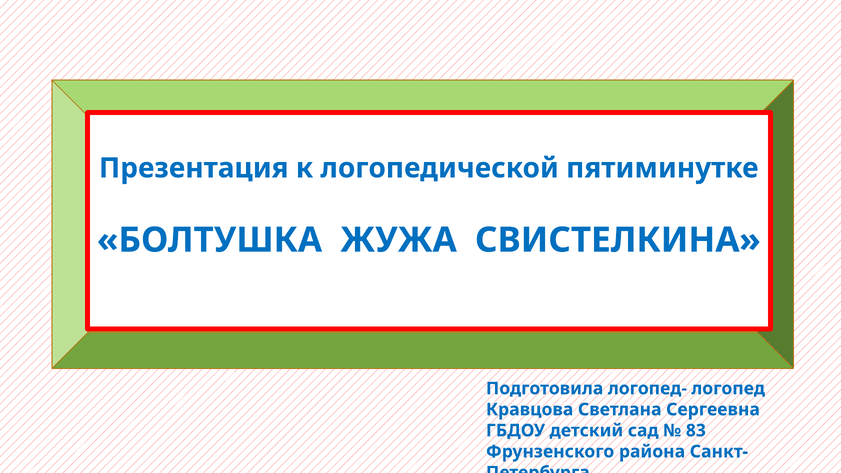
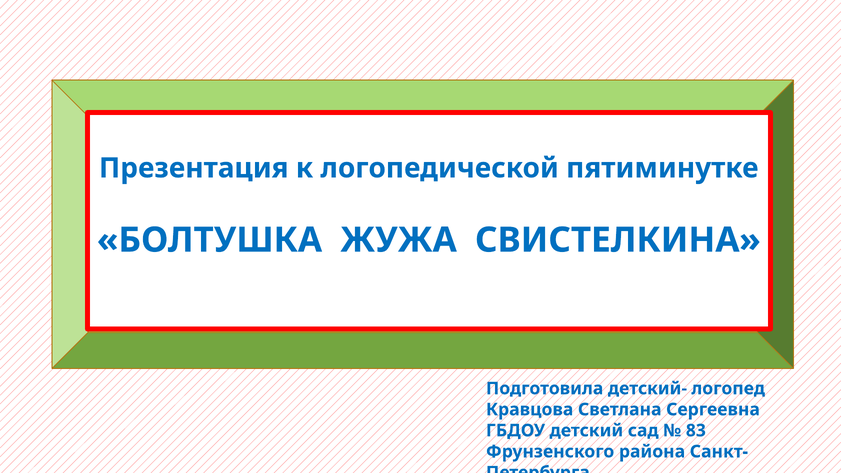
логопед-: логопед- -> детский- (647, 389)
